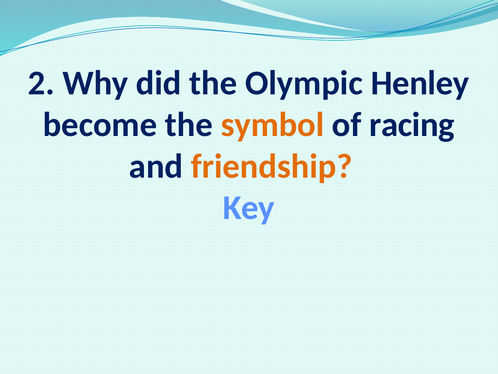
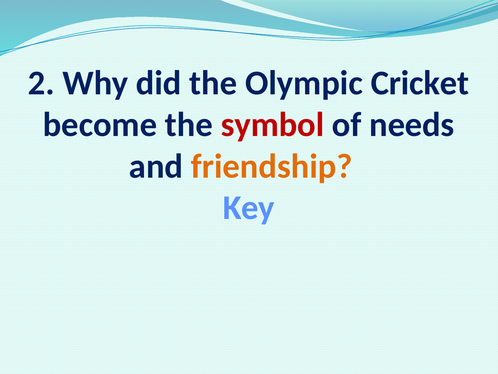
Henley: Henley -> Cricket (420, 83)
symbol colour: orange -> red (272, 125)
racing: racing -> needs (412, 125)
